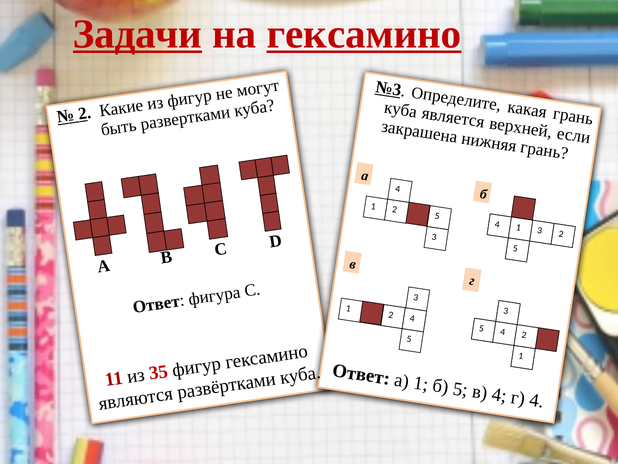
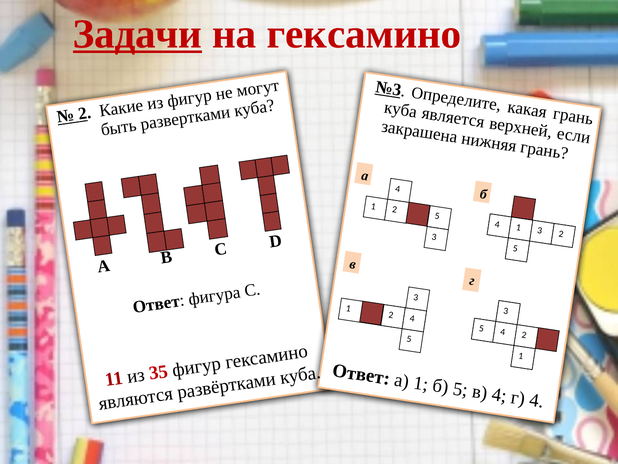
гексамино underline: present -> none (364, 34)
